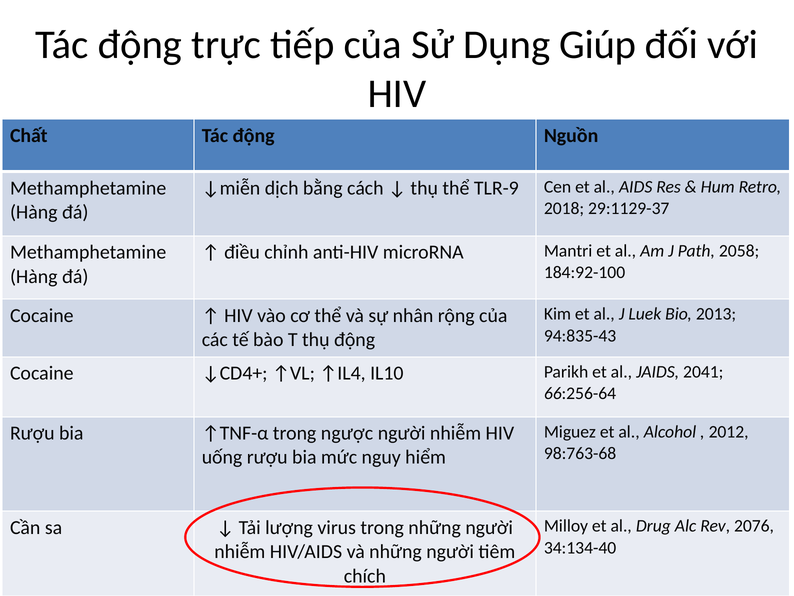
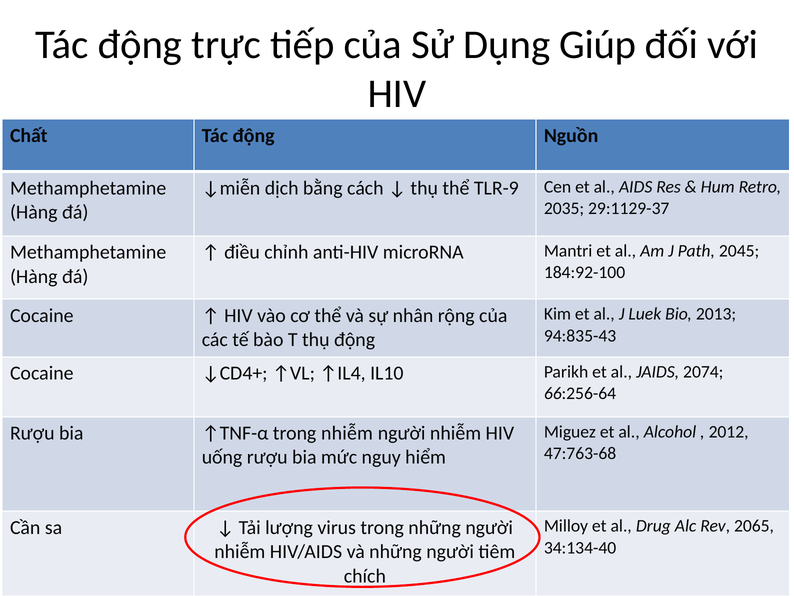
2018: 2018 -> 2035 (564, 208)
2058: 2058 -> 2045 (739, 251)
2041: 2041 -> 2074 (703, 372)
trong ngược: ngược -> nhiễm (347, 433)
98:763-68: 98:763-68 -> 47:763-68 (580, 453)
2076: 2076 -> 2065 (754, 526)
